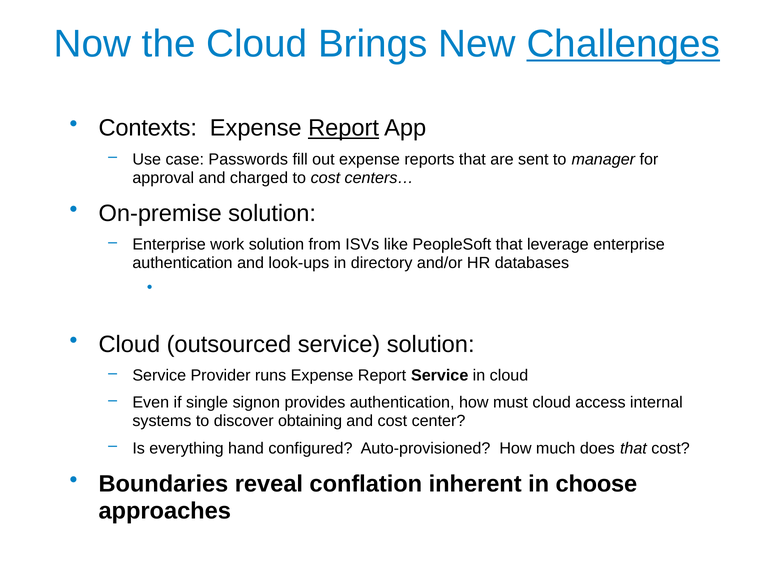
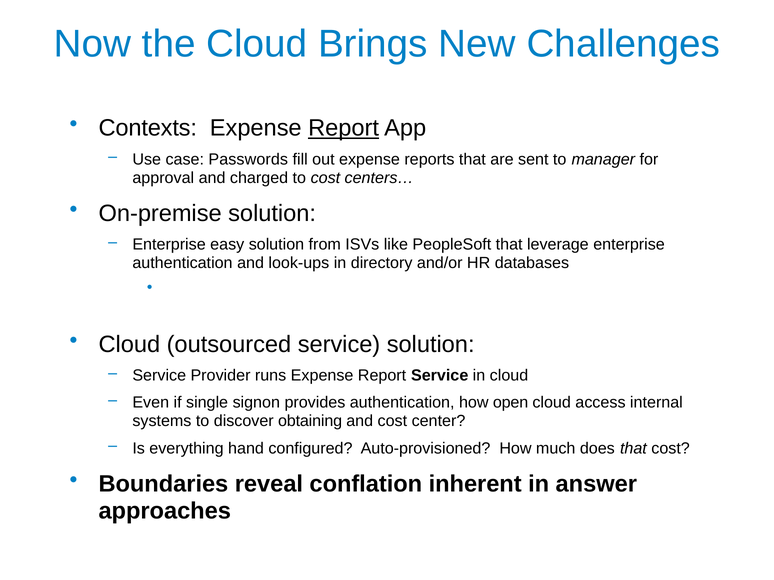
Challenges underline: present -> none (623, 44)
work: work -> easy (227, 245)
must: must -> open (511, 403)
choose: choose -> answer (596, 484)
